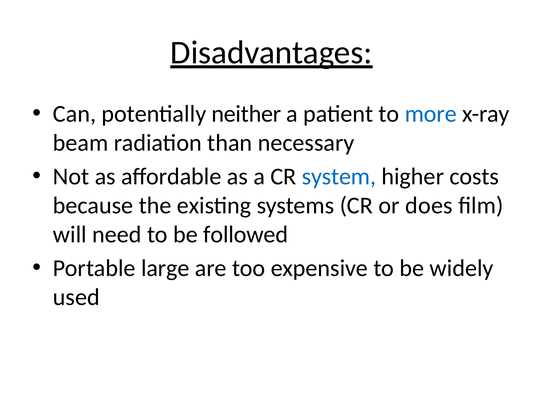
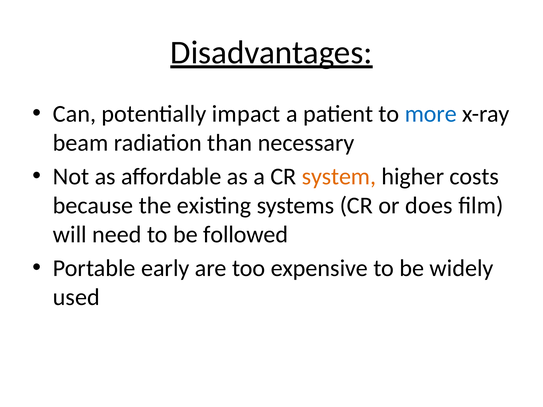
neither: neither -> impact (246, 114)
system colour: blue -> orange (339, 177)
large: large -> early (165, 268)
